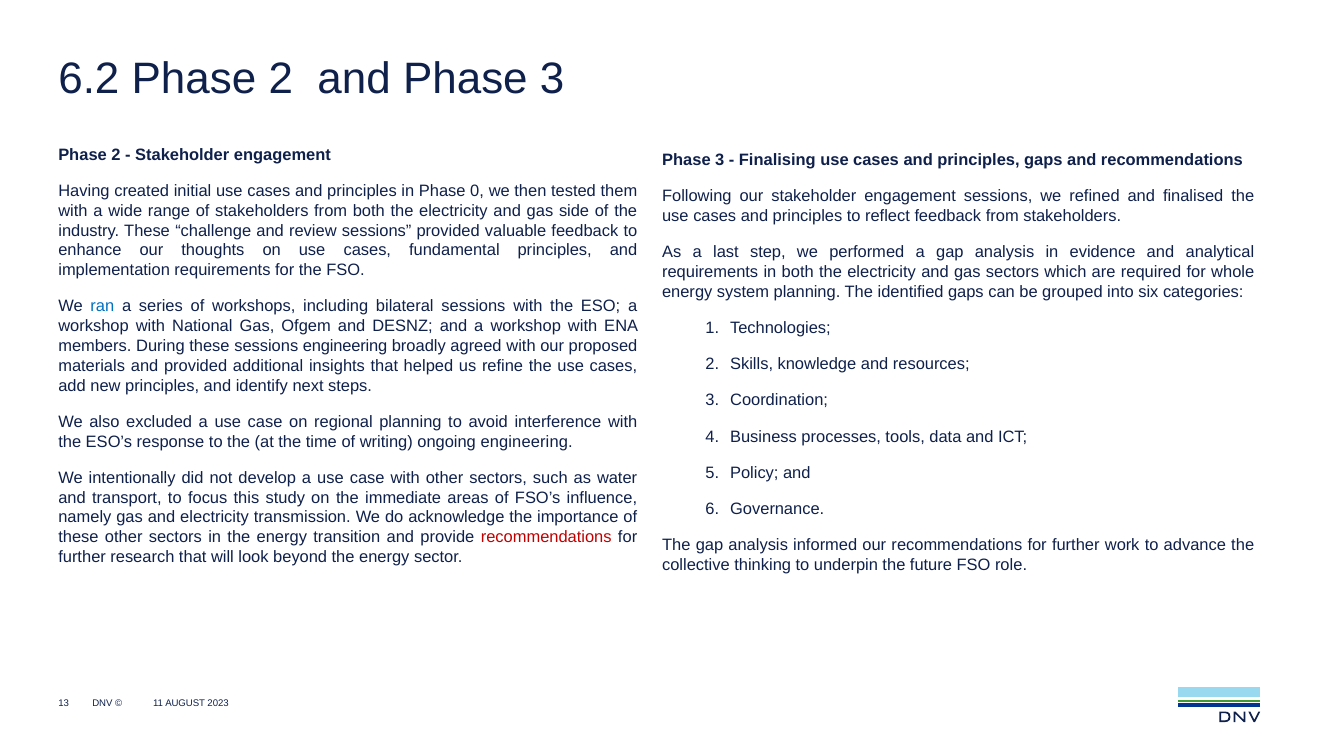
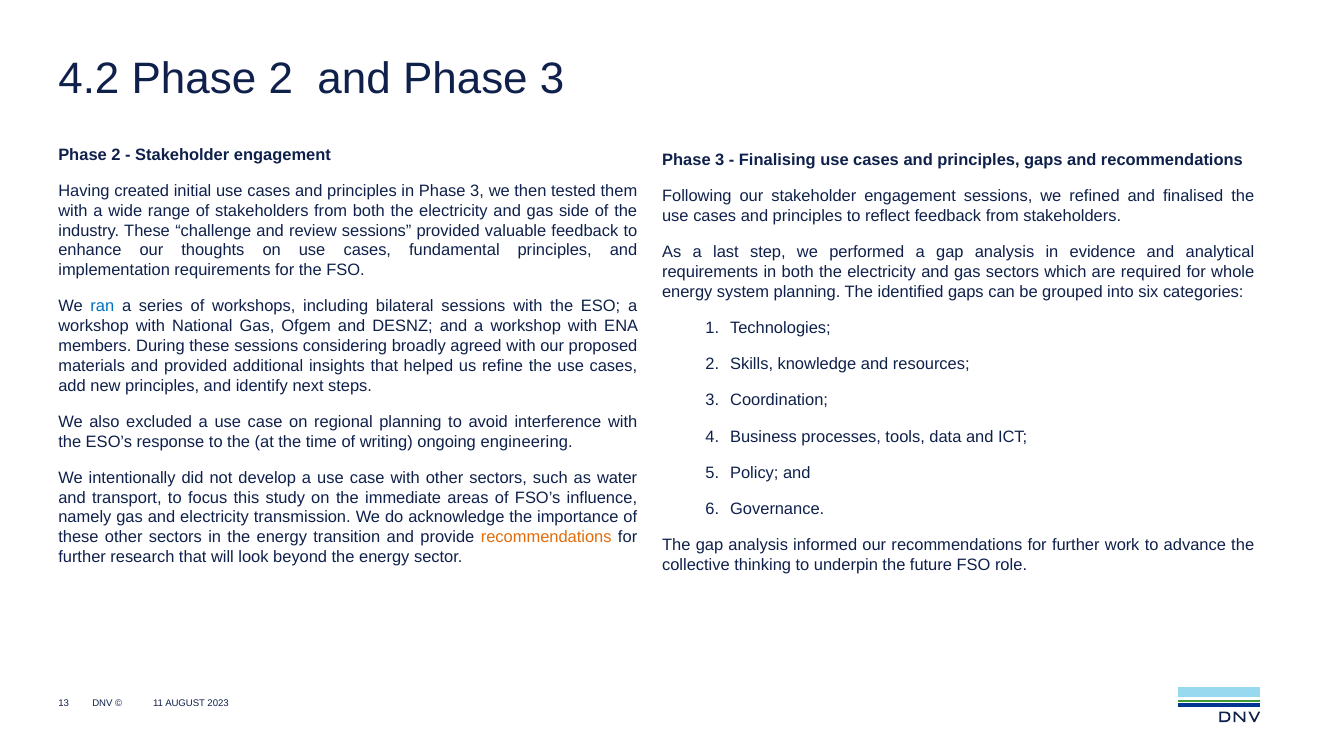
6.2: 6.2 -> 4.2 (89, 79)
in Phase 0: 0 -> 3 (477, 191)
sessions engineering: engineering -> considering (345, 346)
recommendations colour: red -> orange (546, 537)
